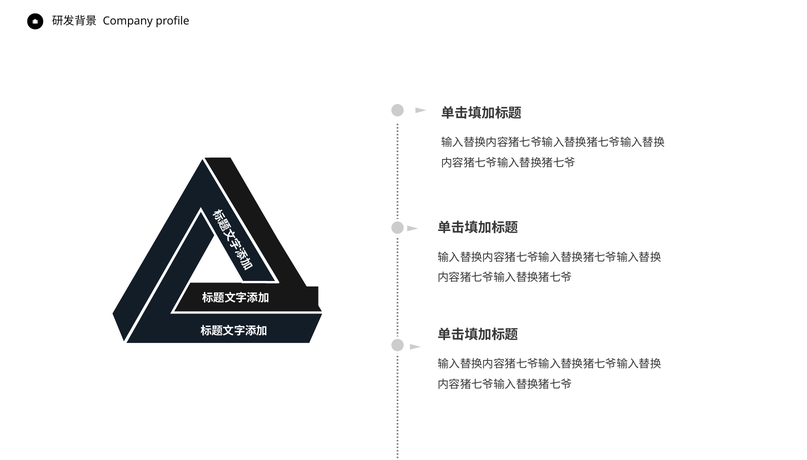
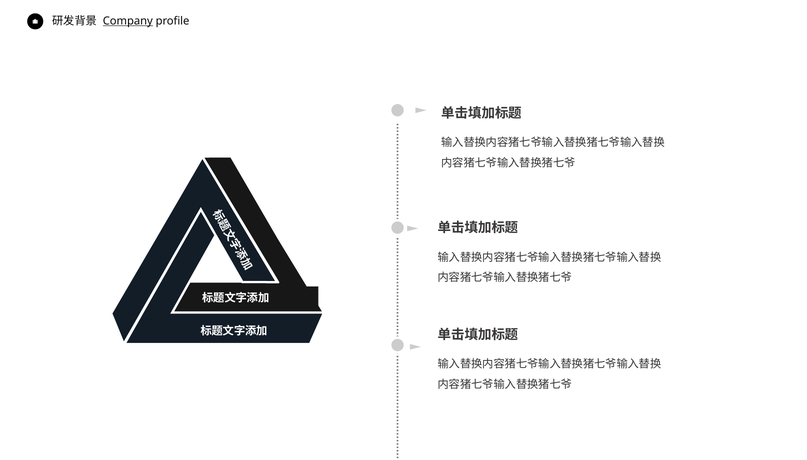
Company underline: none -> present (128, 21)
